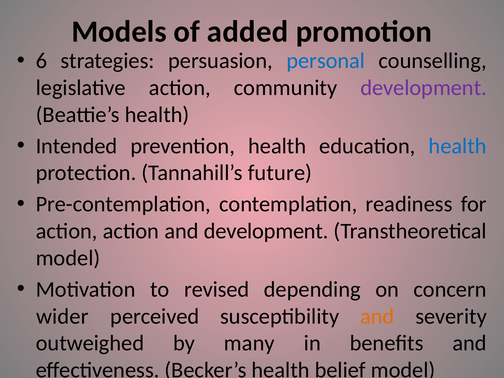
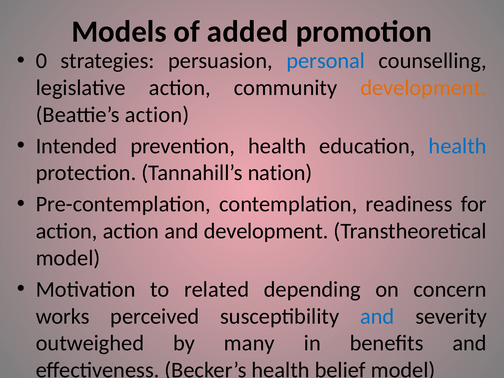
6: 6 -> 0 (41, 61)
development colour: purple -> orange (424, 88)
Beattie’s health: health -> action (157, 115)
future: future -> nation (280, 173)
revised: revised -> related (217, 289)
wider: wider -> works (63, 316)
and colour: orange -> blue (377, 316)
